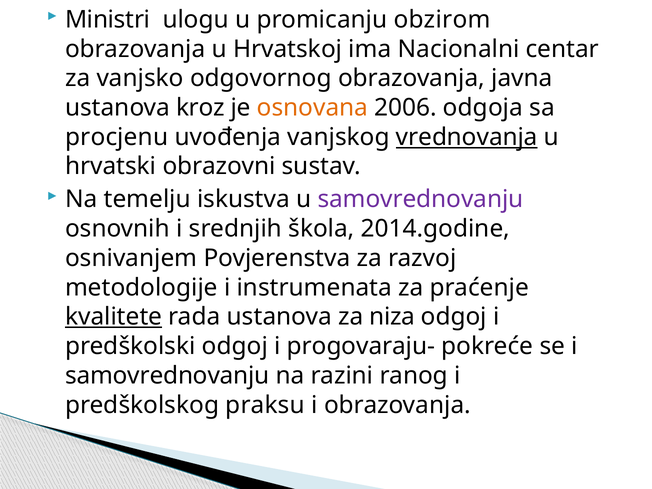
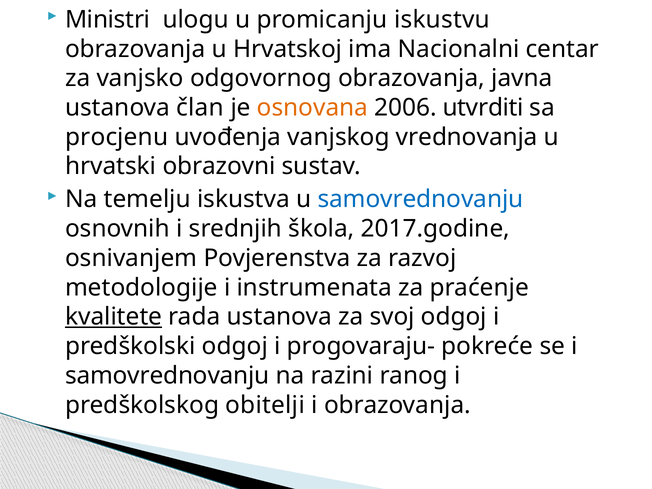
obzirom: obzirom -> iskustvu (442, 20)
kroz: kroz -> član (200, 108)
odgoja: odgoja -> utvrditi (483, 108)
vrednovanja underline: present -> none (467, 137)
samovrednovanju colour: purple -> blue (421, 199)
2014.godine: 2014.godine -> 2017.godine (435, 229)
niza: niza -> svoj (392, 317)
praksu: praksu -> obitelji (265, 405)
